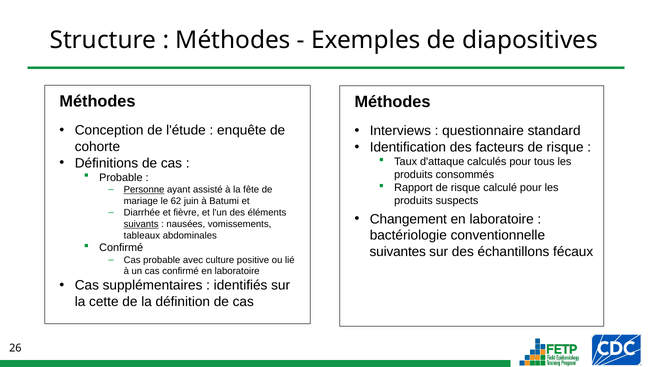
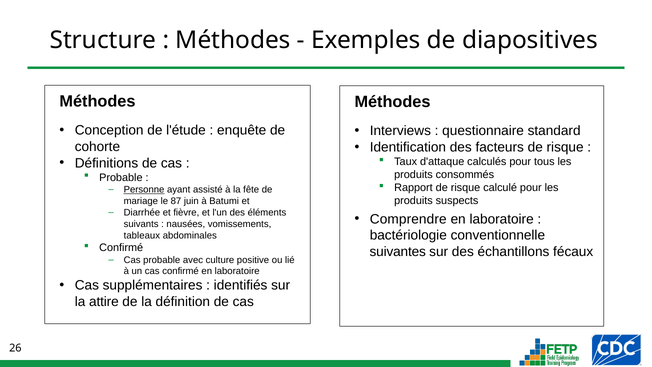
62: 62 -> 87 (176, 201)
Changement: Changement -> Comprendre (408, 219)
suivants underline: present -> none (141, 224)
cette: cette -> attire (104, 302)
